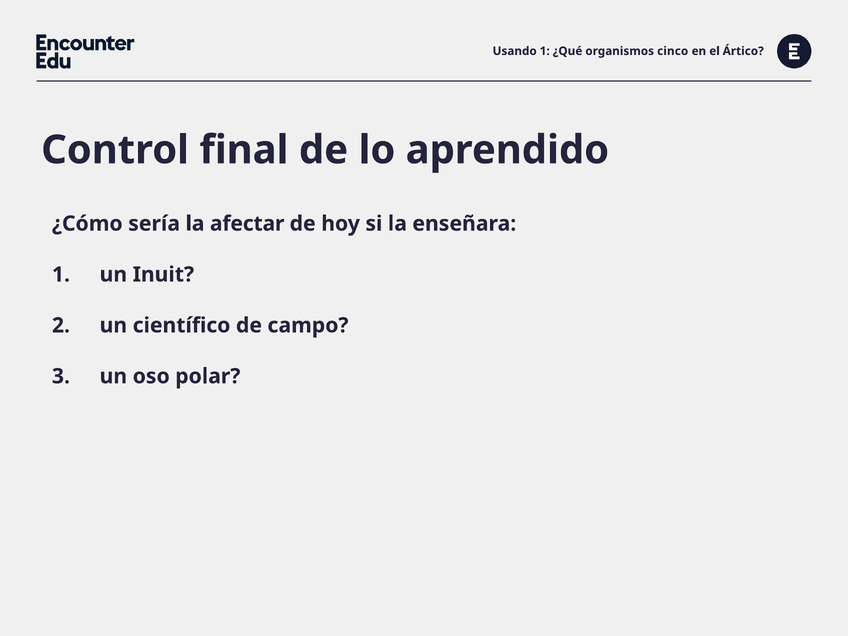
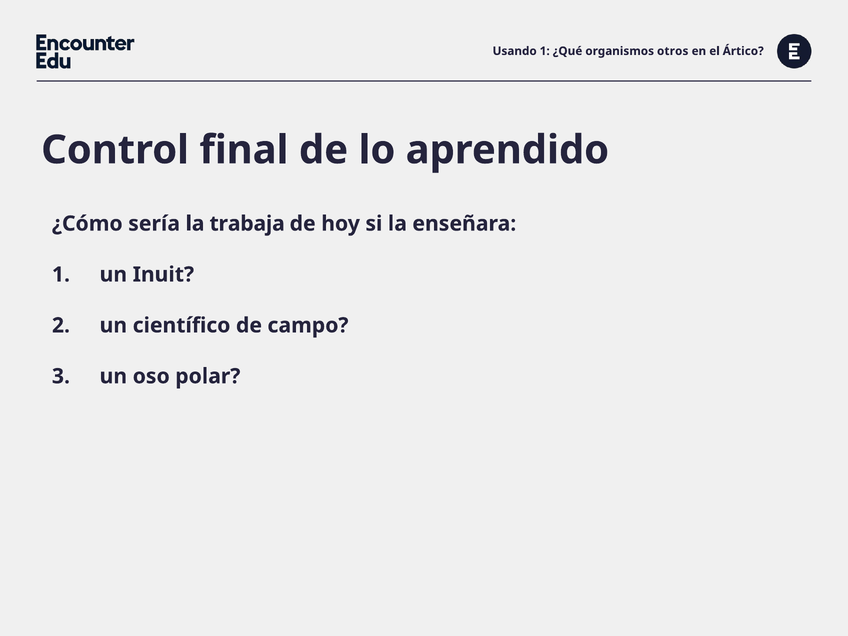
cinco: cinco -> otros (673, 51)
afectar: afectar -> trabaja (247, 224)
